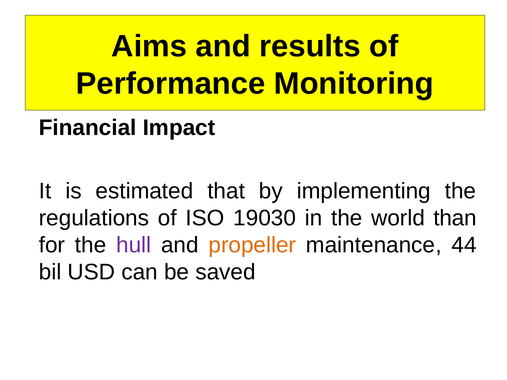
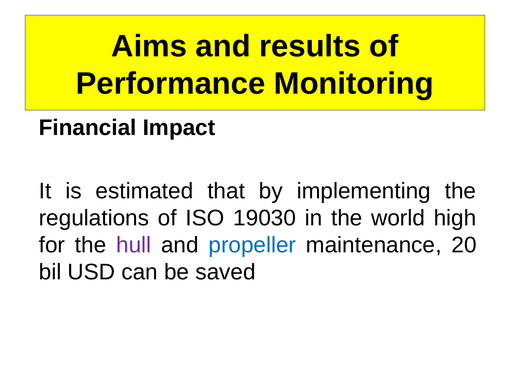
than: than -> high (455, 218)
propeller colour: orange -> blue (252, 245)
44: 44 -> 20 (464, 245)
